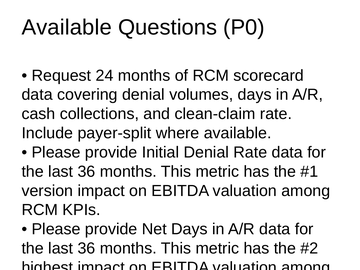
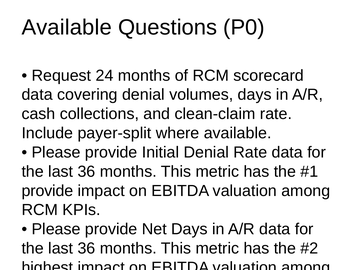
version: version -> provide (47, 191)
